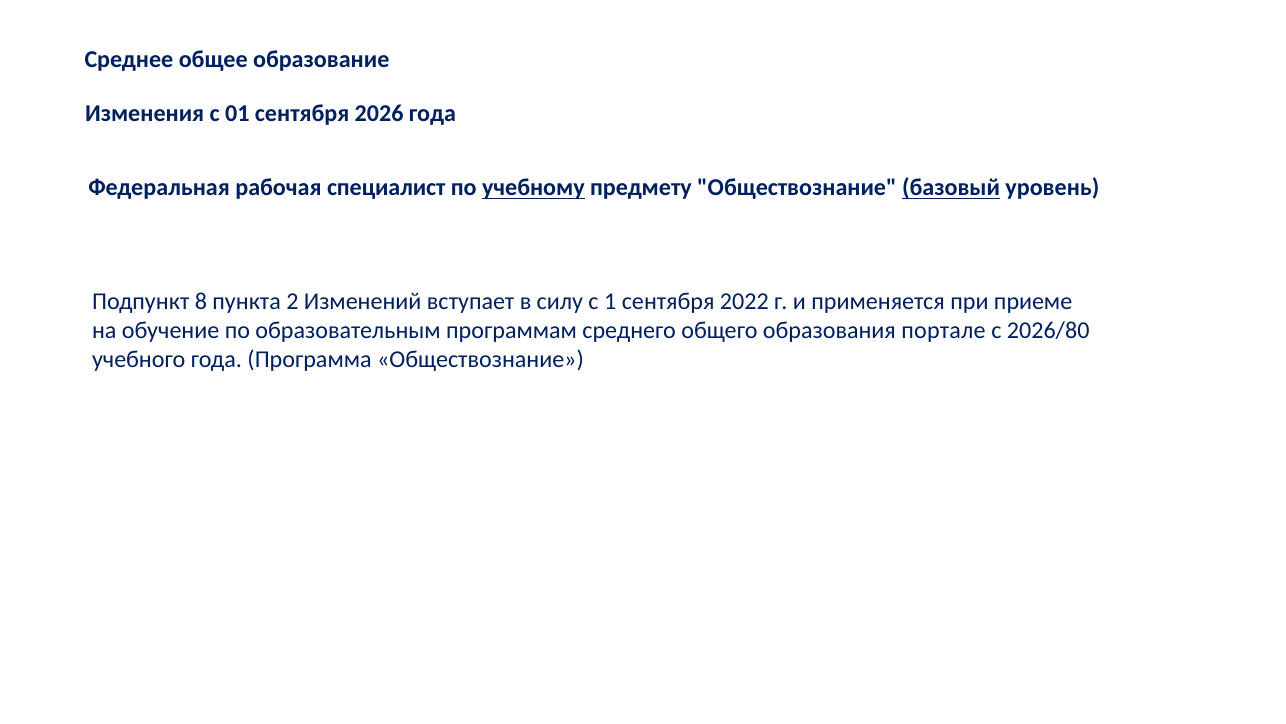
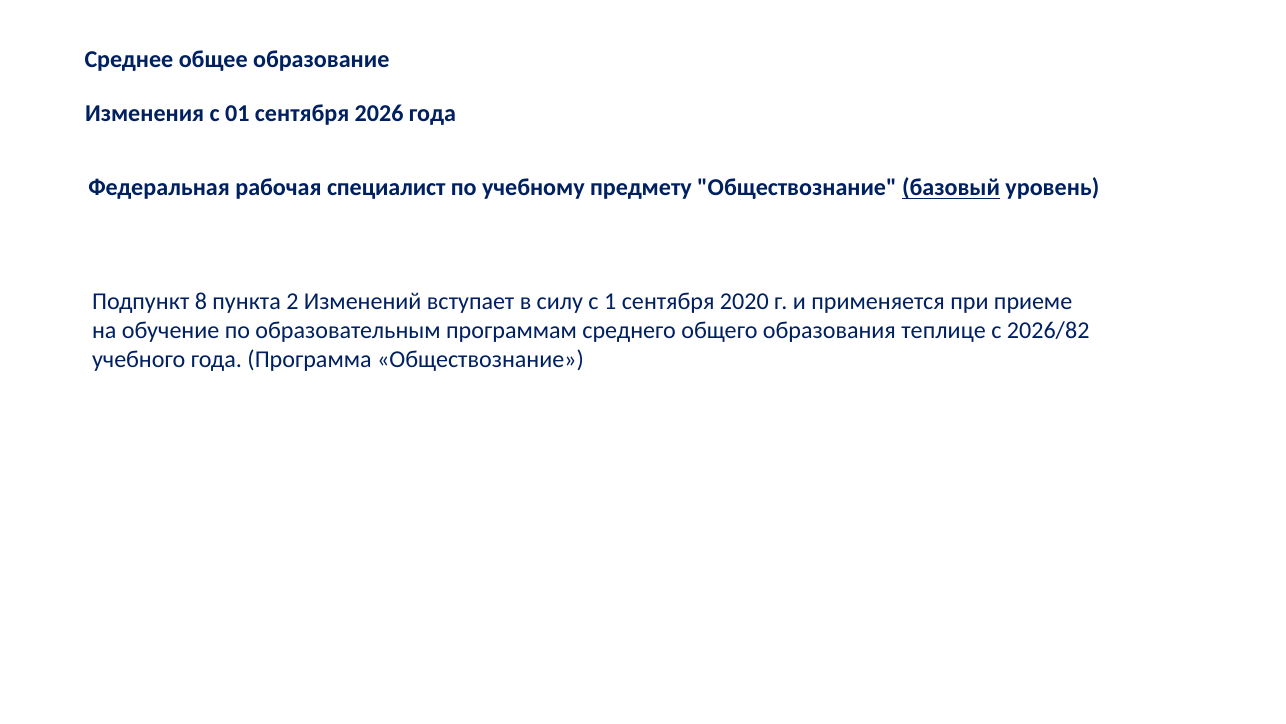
учебному underline: present -> none (533, 188)
2022: 2022 -> 2020 (744, 301)
портале: портале -> теплице (944, 330)
2026/80: 2026/80 -> 2026/82 (1048, 330)
